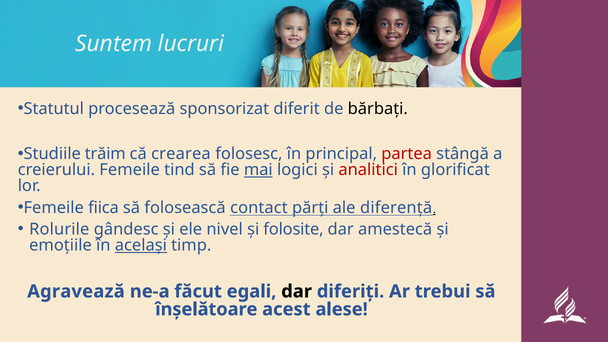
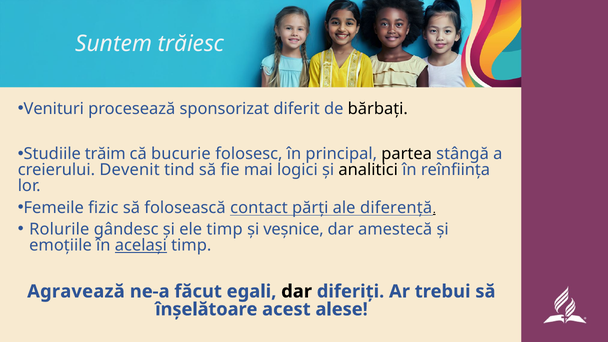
lucruri: lucruri -> trăiesc (191, 44)
Statutul: Statutul -> Venituri (54, 109)
crearea: crearea -> bucurie (181, 154)
partea colour: red -> black (407, 154)
creierului Femeile: Femeile -> Devenit (130, 170)
mai underline: present -> none (258, 170)
analitici colour: red -> black (368, 170)
glorificat: glorificat -> reînființa (455, 170)
fiica: fiica -> fizic (103, 208)
ele nivel: nivel -> timp (225, 229)
folosite: folosite -> veșnice (293, 229)
